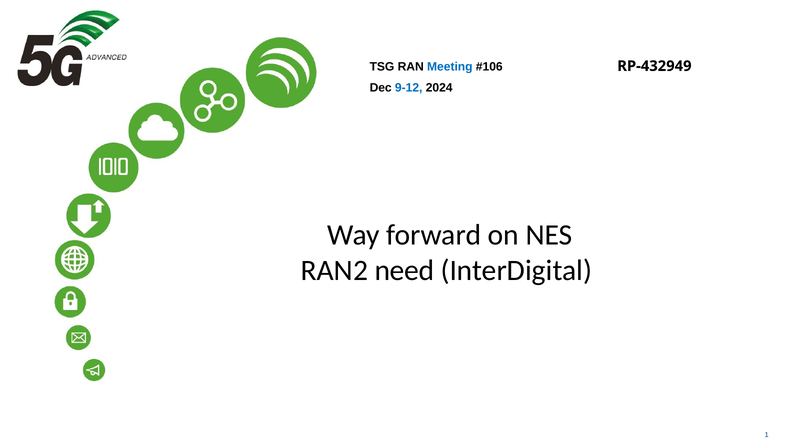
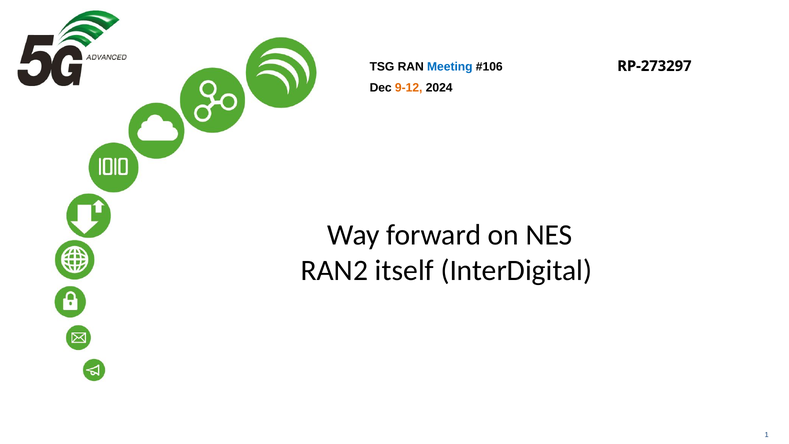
RP-432949: RP-432949 -> RP-273297 (654, 66)
9-12 colour: blue -> orange (409, 88)
need: need -> itself (404, 270)
